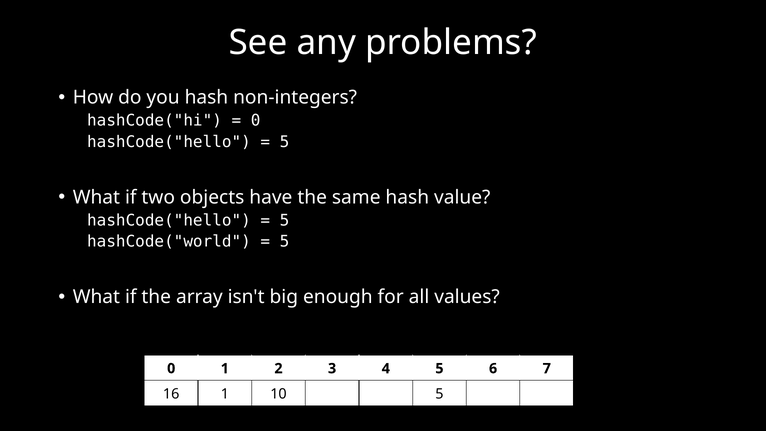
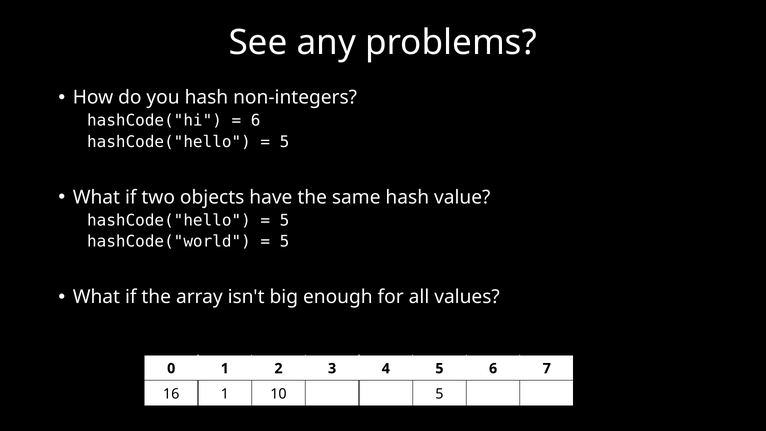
0: 0 -> 6 (256, 120)
